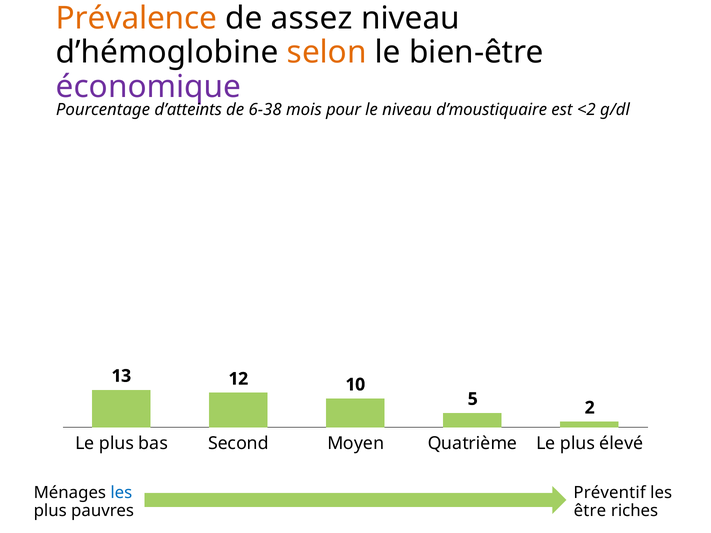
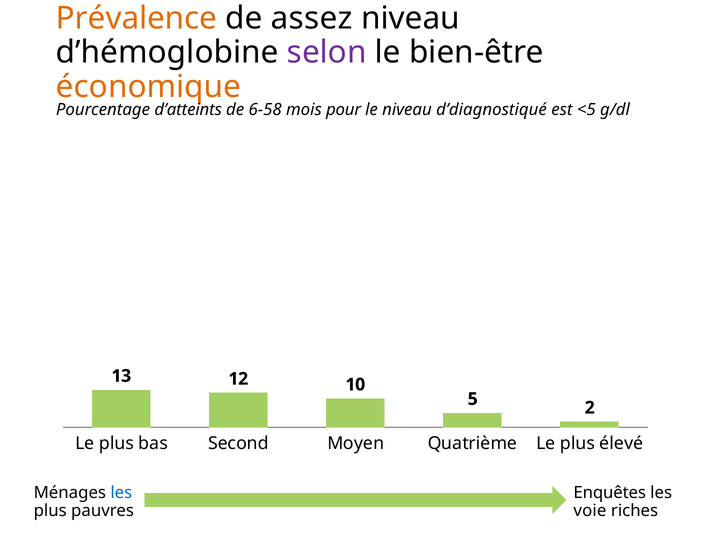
selon colour: orange -> purple (327, 53)
économique colour: purple -> orange (149, 87)
6-38: 6-38 -> 6-58 (265, 110)
d’moustiquaire: d’moustiquaire -> d’diagnostiqué (492, 110)
<2: <2 -> <5 (586, 110)
Préventif: Préventif -> Enquêtes (610, 493)
être: être -> voie (590, 511)
